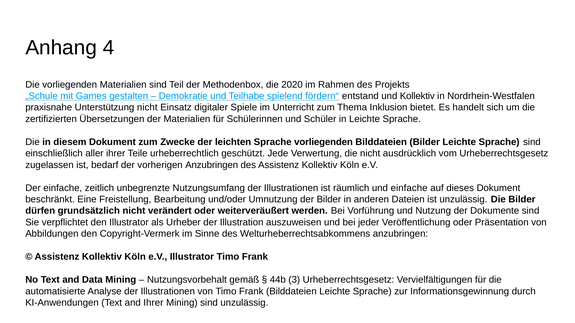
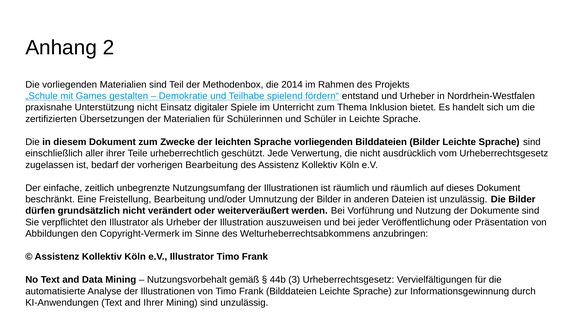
4: 4 -> 2 (108, 48)
2020: 2020 -> 2014 (292, 85)
und Kollektiv: Kollektiv -> Urheber (417, 96)
vorherigen Anzubringen: Anzubringen -> Bearbeitung (212, 165)
und einfache: einfache -> räumlich (409, 188)
